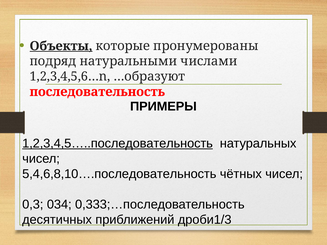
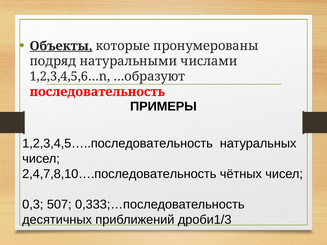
1,2,3,4,5…..последовательность underline: present -> none (118, 144)
5,4,6,8,10….последовательность: 5,4,6,8,10….последовательность -> 2,4,7,8,10….последовательность (119, 174)
034: 034 -> 507 (59, 205)
